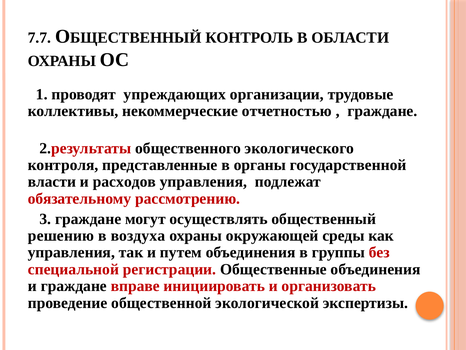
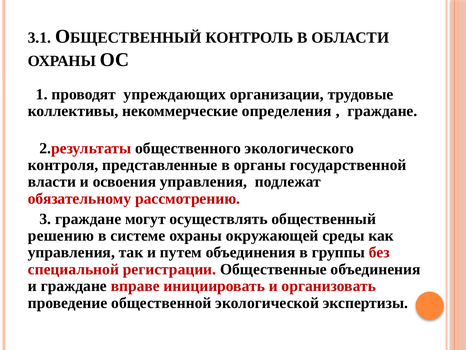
7.7: 7.7 -> 3.1 (40, 38)
отчетностью: отчетностью -> определения (287, 111)
расходов: расходов -> освоения (124, 182)
воздуха: воздуха -> системе (138, 235)
